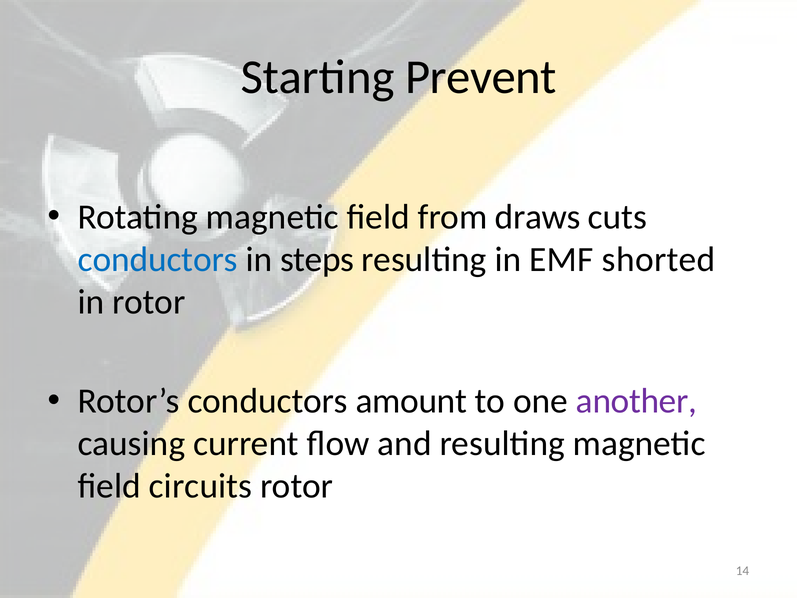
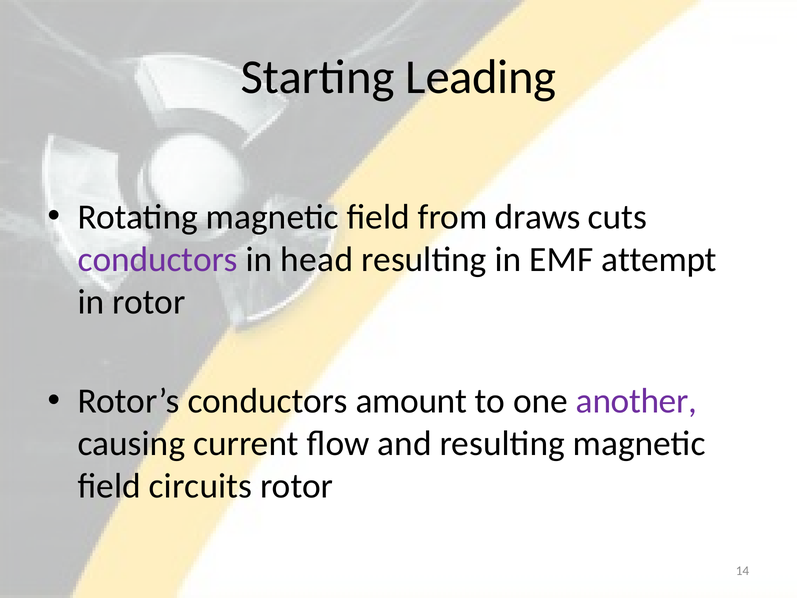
Prevent: Prevent -> Leading (481, 77)
conductors colour: blue -> purple (158, 259)
steps: steps -> head (317, 259)
shorted: shorted -> attempt (659, 259)
